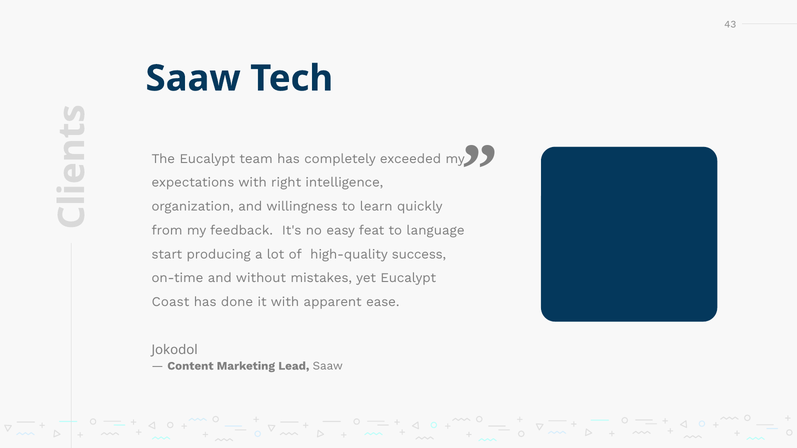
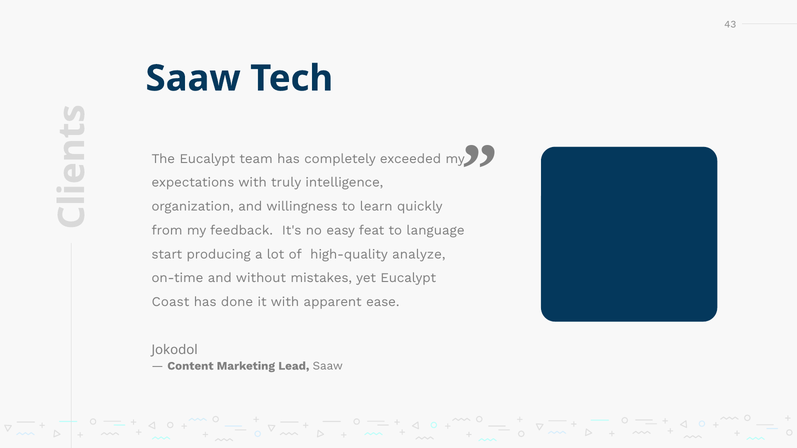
right: right -> truly (286, 183)
success: success -> analyze (419, 254)
